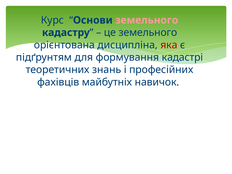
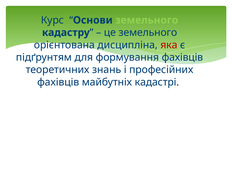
земельного colour: pink -> light green (147, 20)
формування кадастрі: кадастрі -> фахівців (182, 57)
навичок: навичок -> кадастрі (157, 82)
